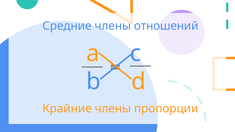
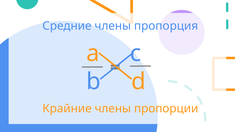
отношений: отношений -> пропорция (166, 26)
